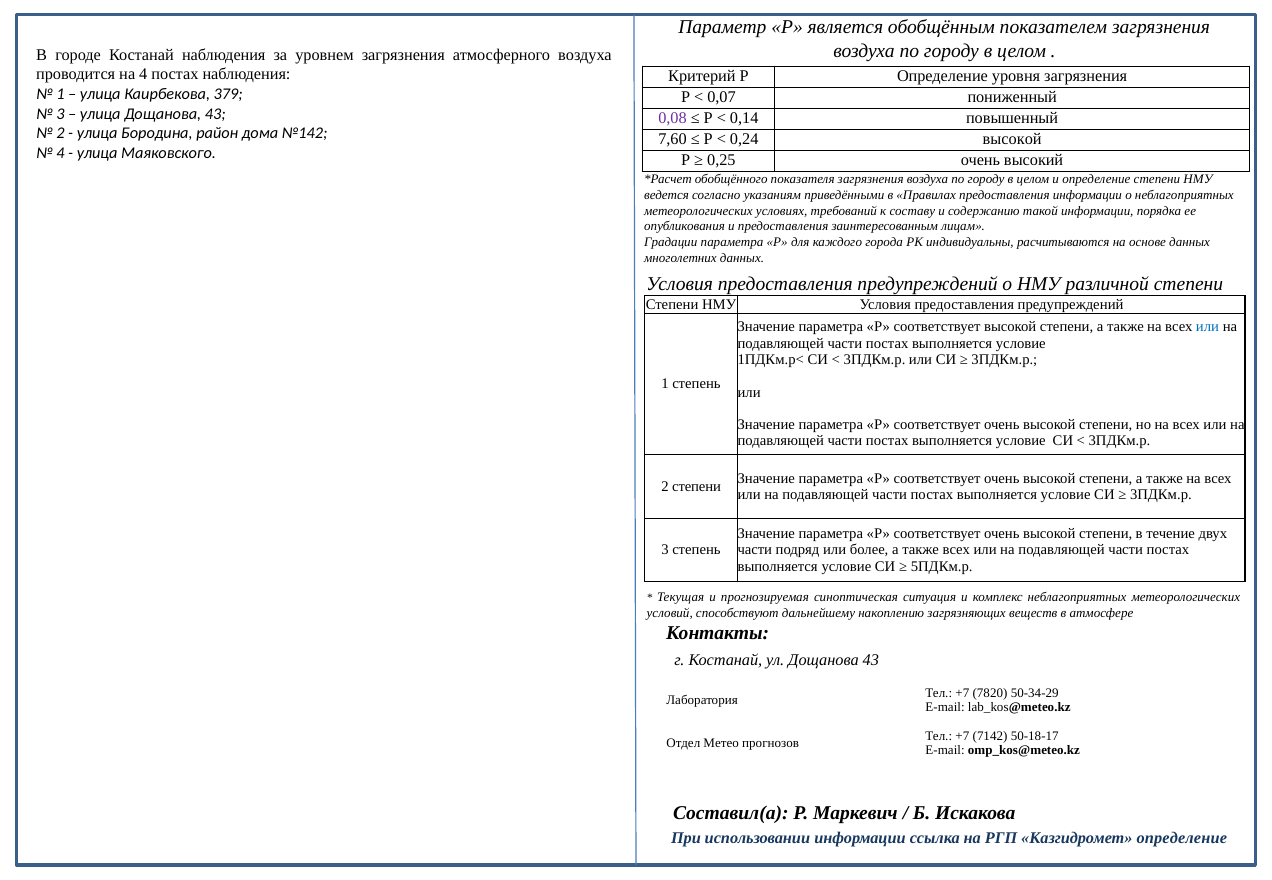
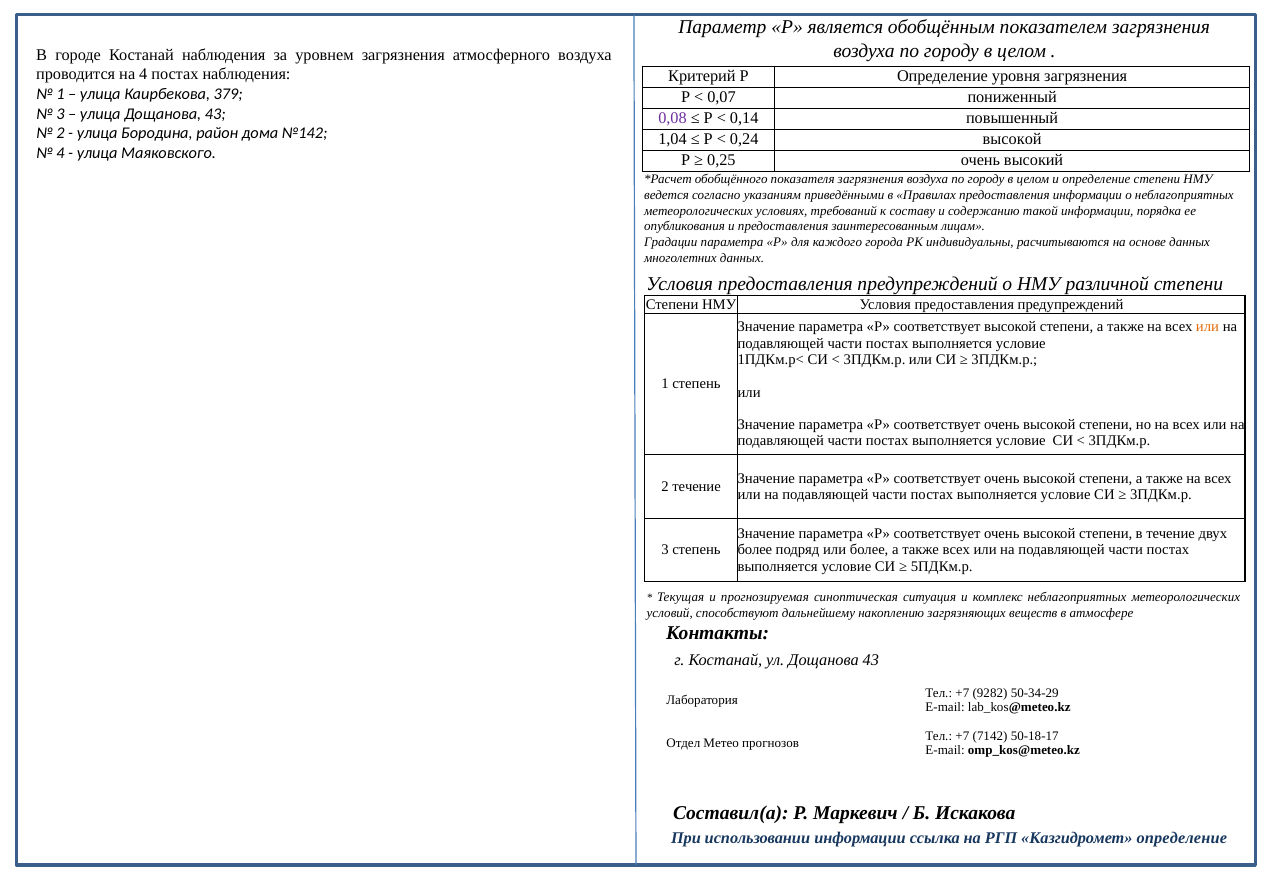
7,60: 7,60 -> 1,04 (673, 139)
или colour: blue -> orange (1208, 327)
2 степени: степени -> течение (697, 487)
части: части -> более (755, 550)
7820: 7820 -> 9282 (990, 693)
